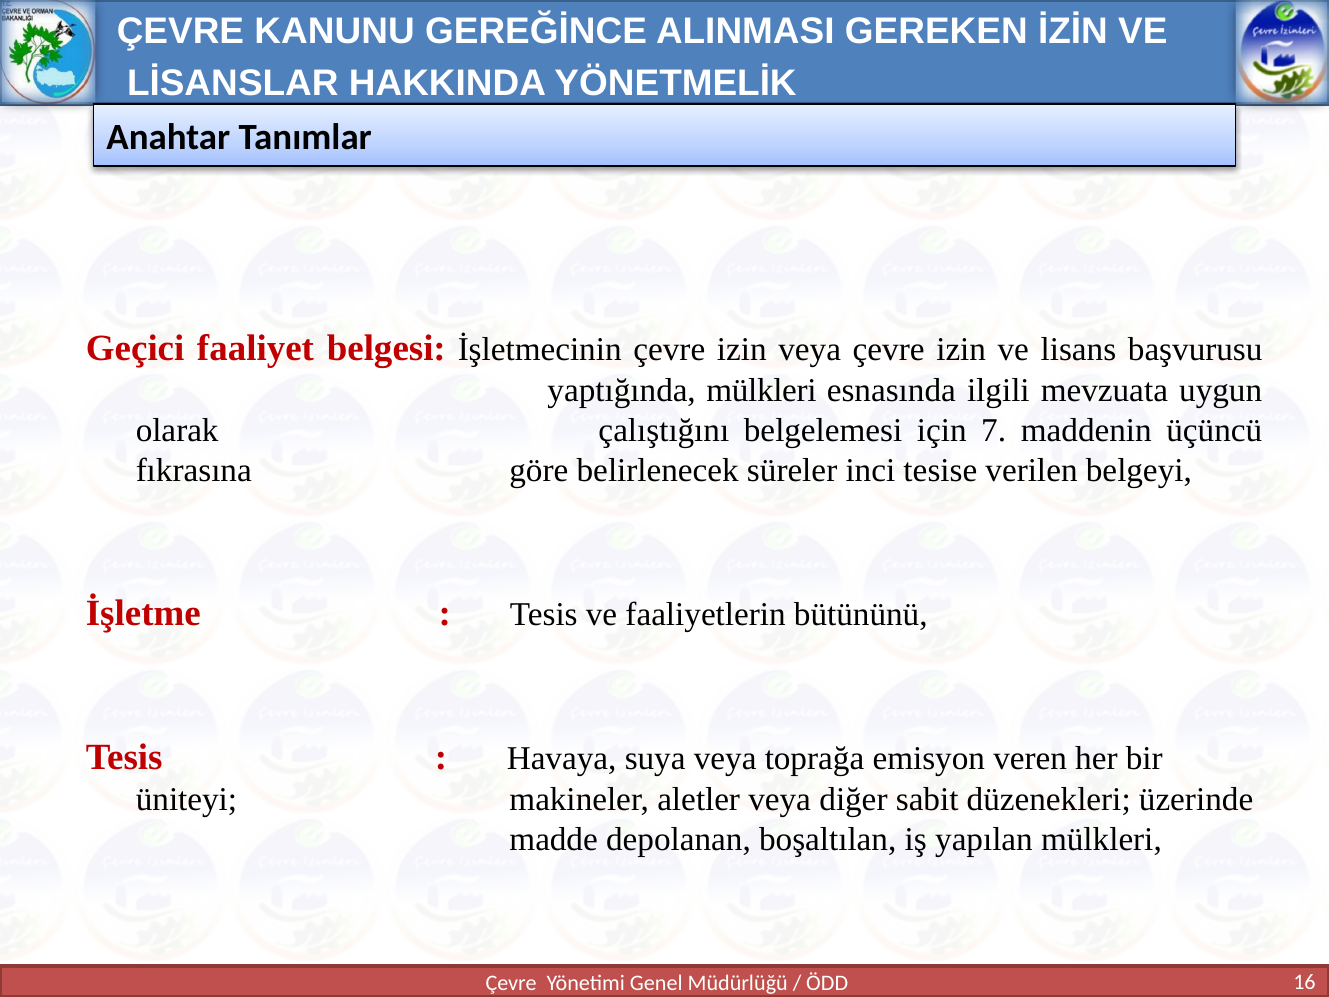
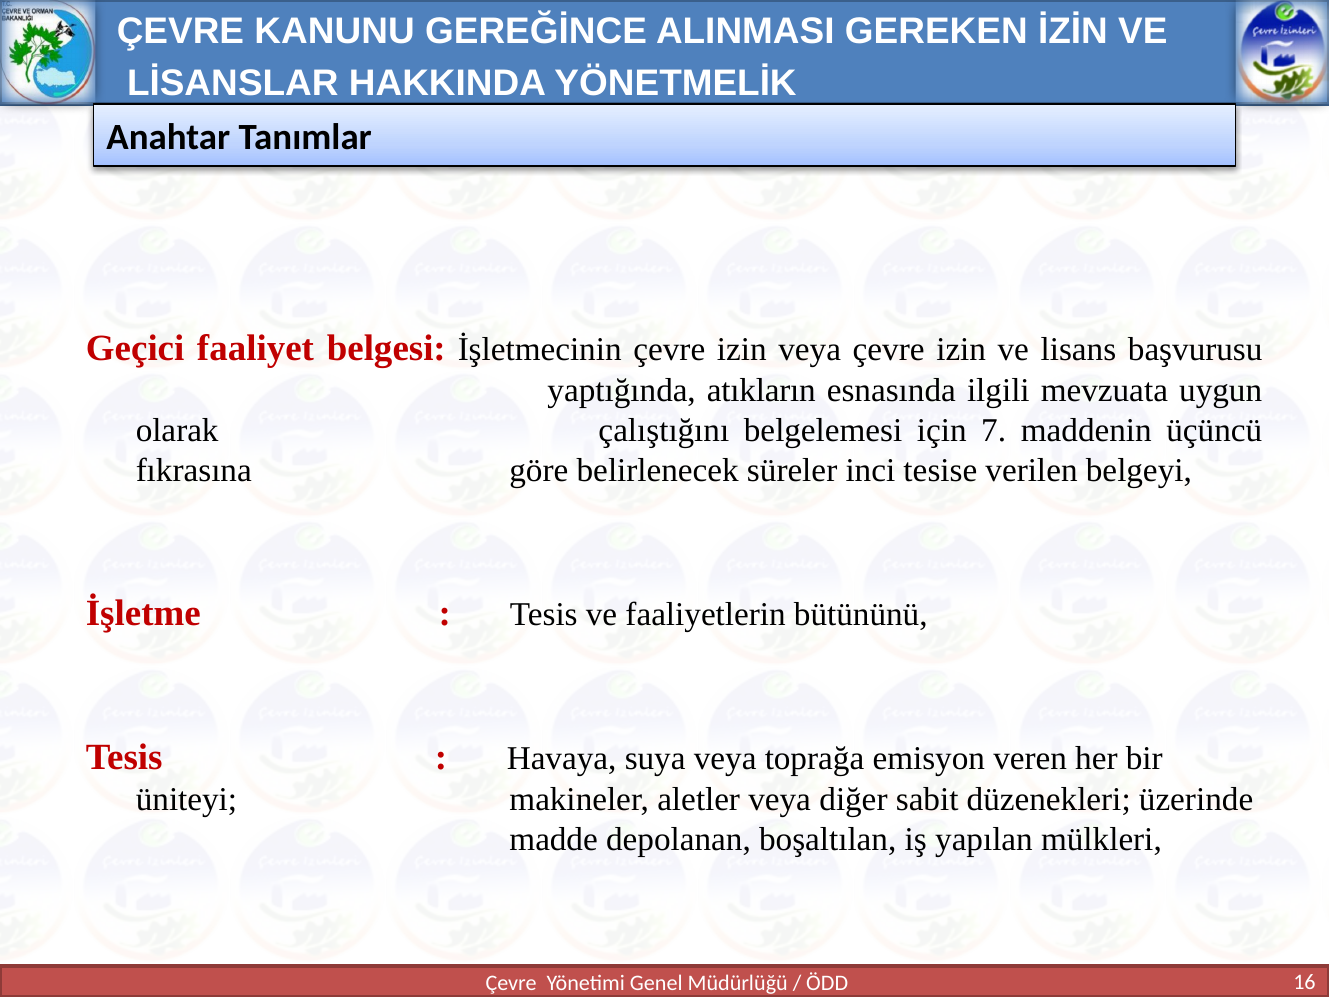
yaptığında mülkleri: mülkleri -> atıkların (761, 390)
